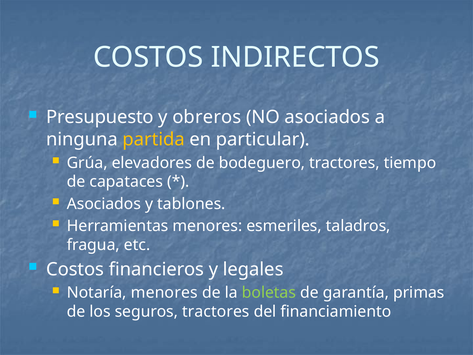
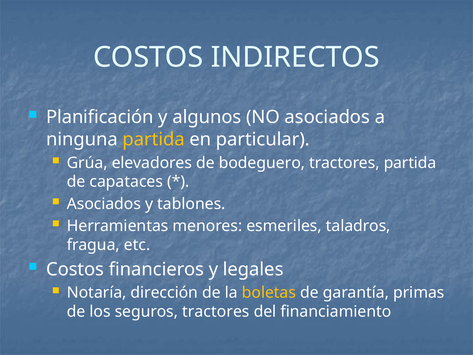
Presupuesto: Presupuesto -> Planificación (100, 117)
obreros: obreros -> algunos (207, 117)
tractores tiempo: tiempo -> partida (410, 163)
Notaría menores: menores -> dirección (164, 293)
boletas colour: light green -> yellow (269, 293)
